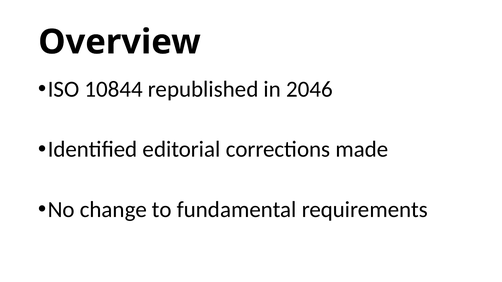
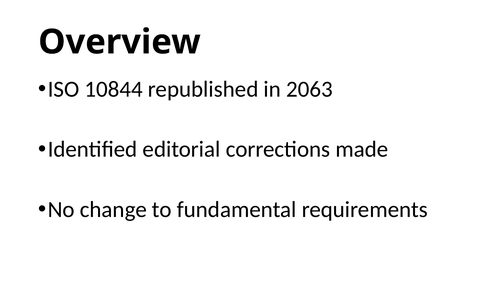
2046: 2046 -> 2063 (309, 89)
